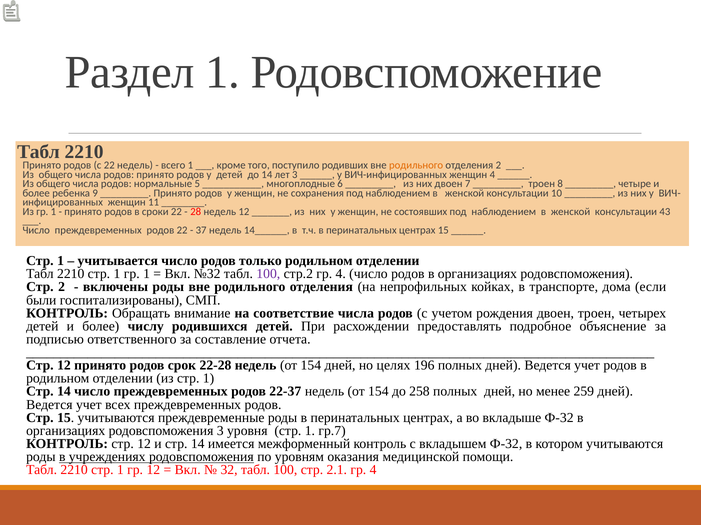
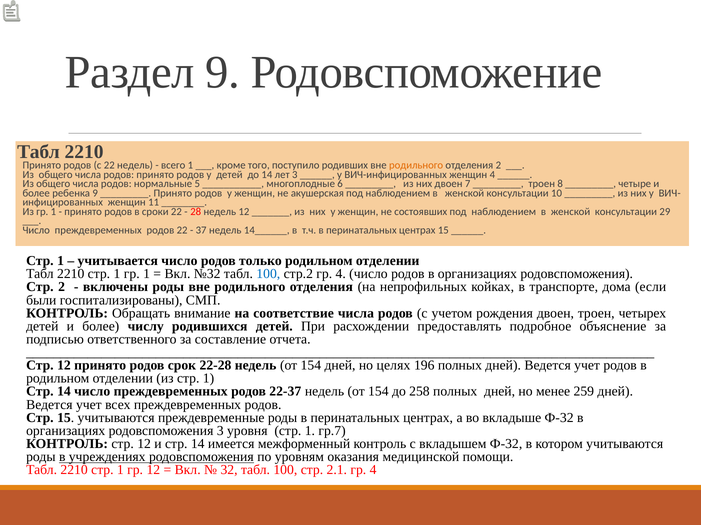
Раздел 1: 1 -> 9 (223, 72)
сохранения: сохранения -> акушерская (317, 193)
43: 43 -> 29 (665, 212)
100 colour: purple -> blue (268, 274)
